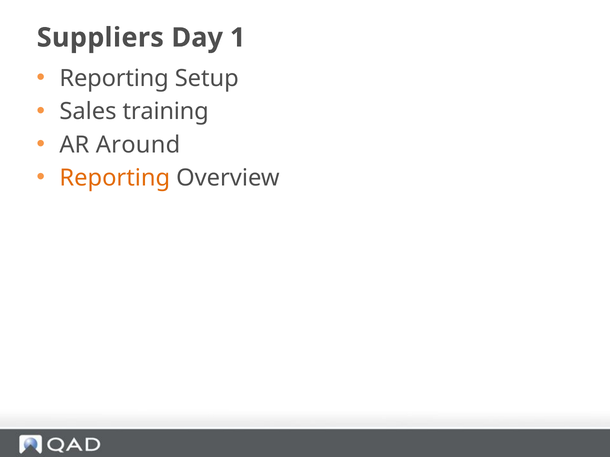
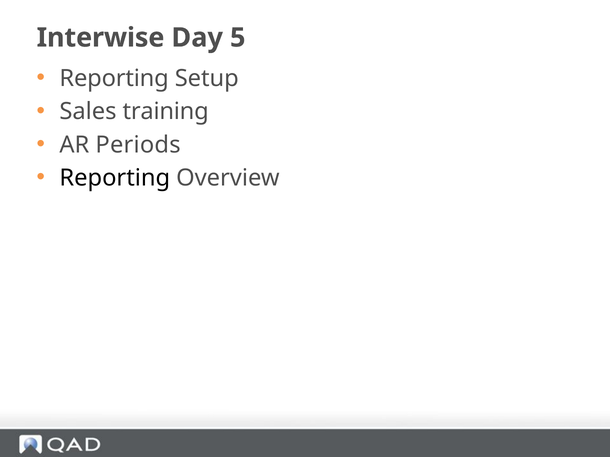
Suppliers: Suppliers -> Interwise (101, 38)
1: 1 -> 5 (238, 38)
Around: Around -> Periods (138, 145)
Reporting colour: orange -> black (115, 178)
